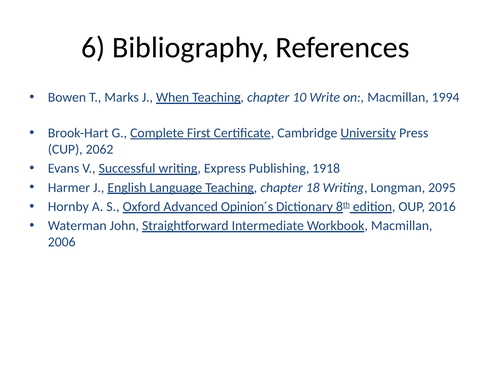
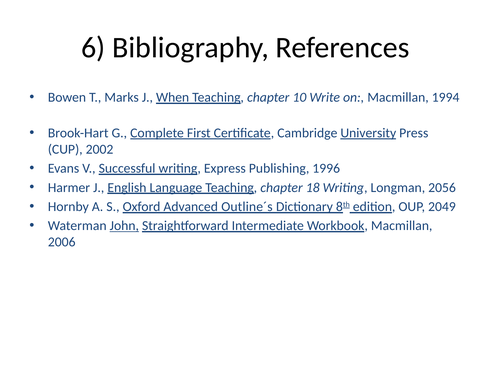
2062: 2062 -> 2002 (100, 149)
1918: 1918 -> 1996 (326, 169)
2095: 2095 -> 2056 (442, 188)
Opinion´s: Opinion´s -> Outline´s (247, 207)
2016: 2016 -> 2049 (442, 207)
John underline: none -> present (124, 226)
